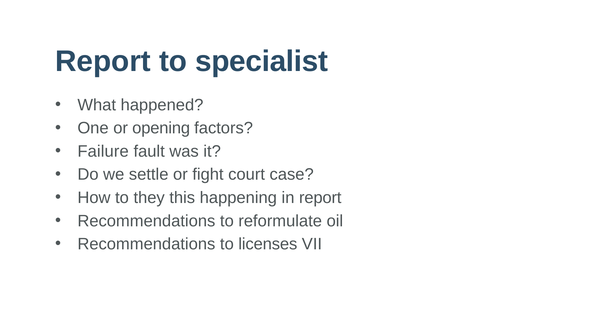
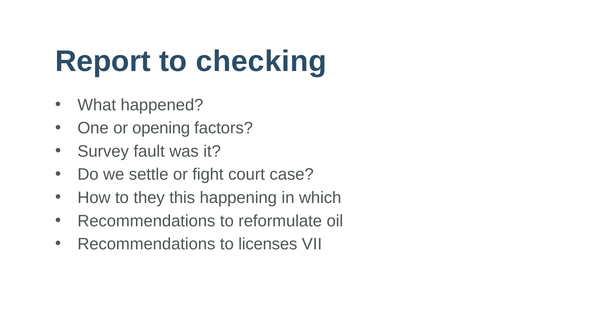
specialist: specialist -> checking (261, 61)
Failure: Failure -> Survey (103, 151)
in report: report -> which (320, 198)
